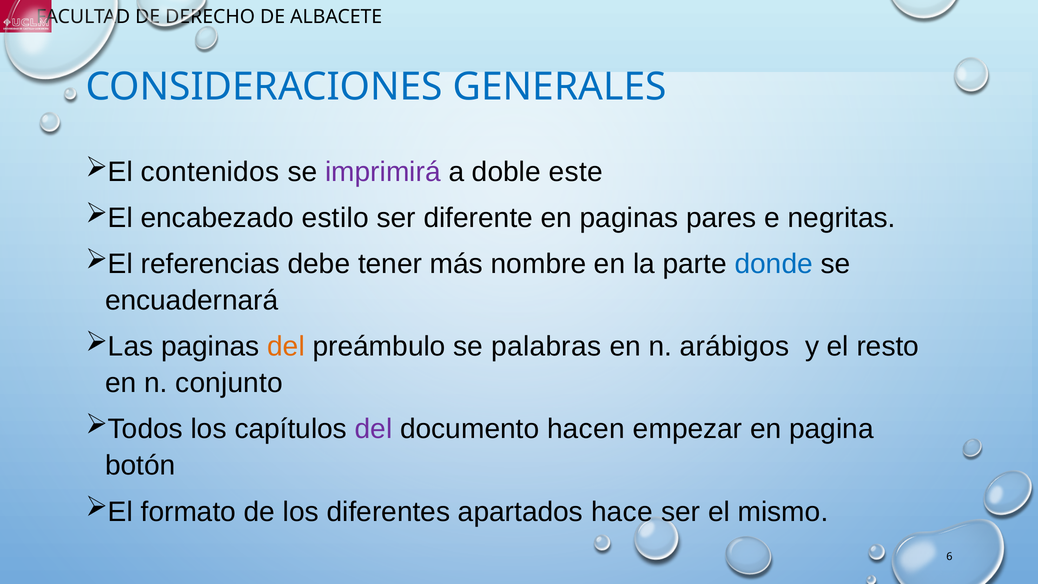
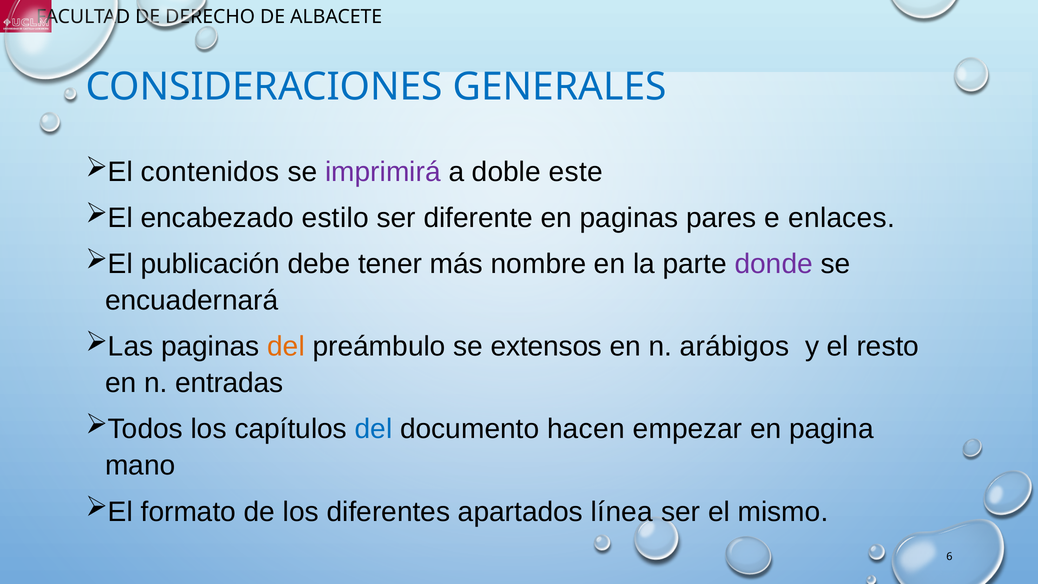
negritas: negritas -> enlaces (841, 218)
referencias: referencias -> publicación (210, 264)
donde colour: blue -> purple (774, 264)
palabras: palabras -> extensos (546, 347)
conjunto: conjunto -> entradas (229, 383)
del colour: purple -> blue (374, 429)
botón: botón -> mano (140, 465)
hace: hace -> línea (622, 512)
